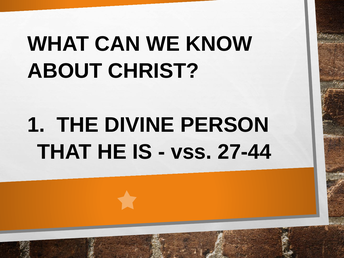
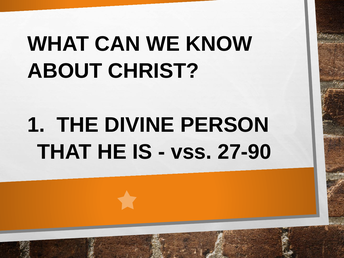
27-44: 27-44 -> 27-90 (244, 152)
